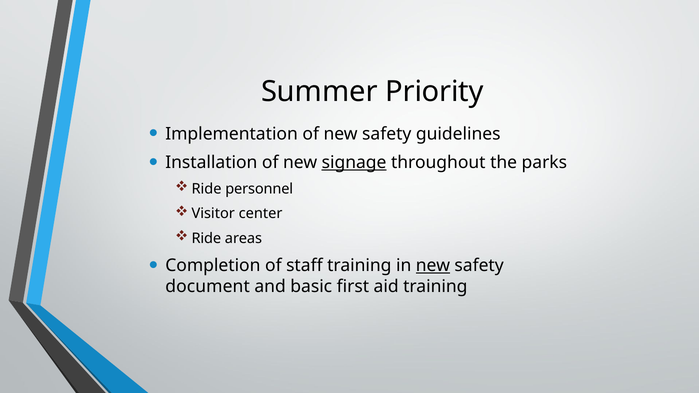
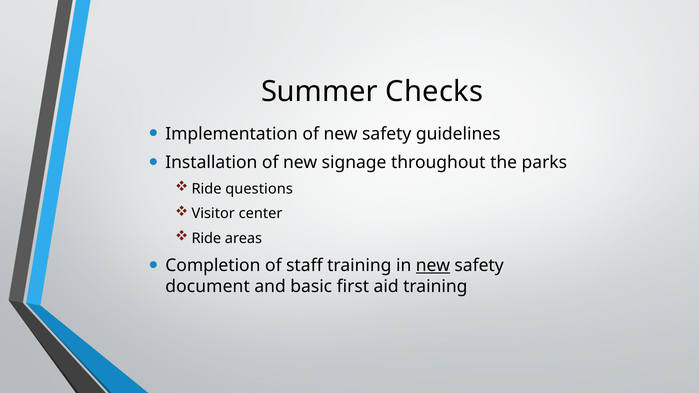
Priority: Priority -> Checks (434, 92)
signage underline: present -> none (354, 163)
personnel: personnel -> questions (259, 189)
